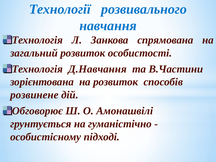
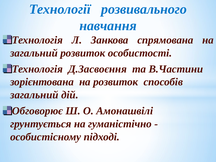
Д.Навчання: Д.Навчання -> Д.Засвоєння (97, 69)
розвинене: розвинене -> загальний (34, 95)
